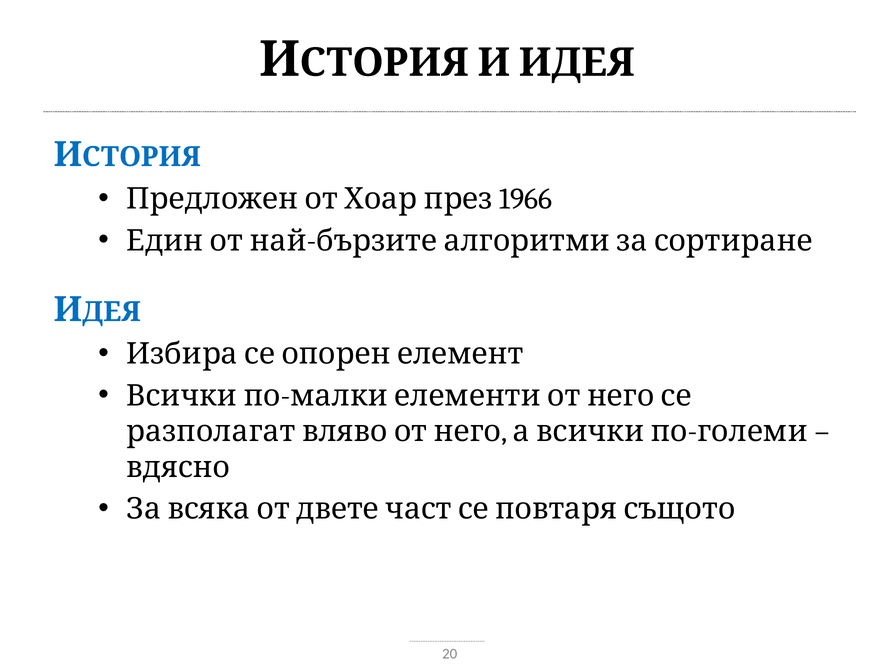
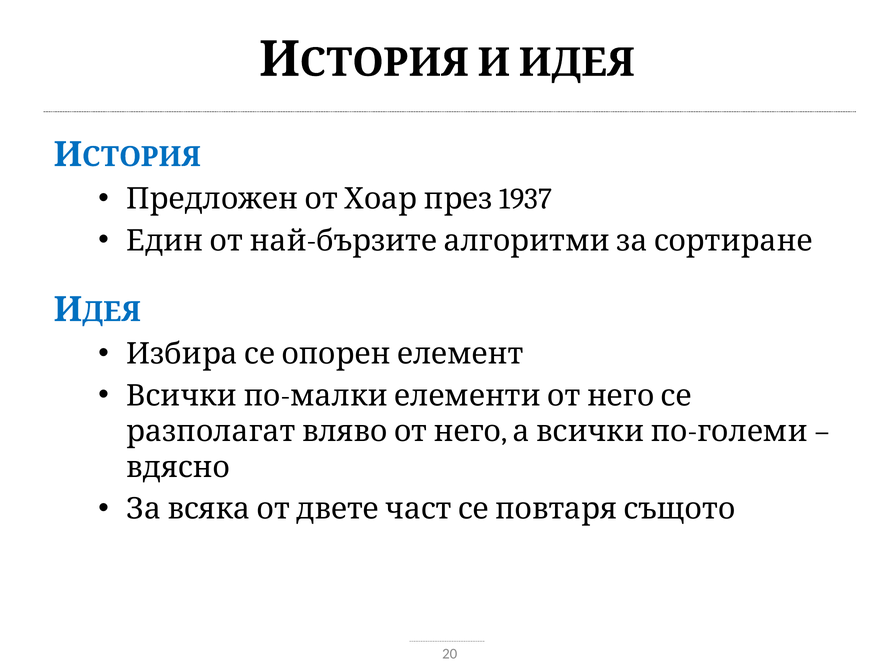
1966: 1966 -> 1937 (526, 199)
